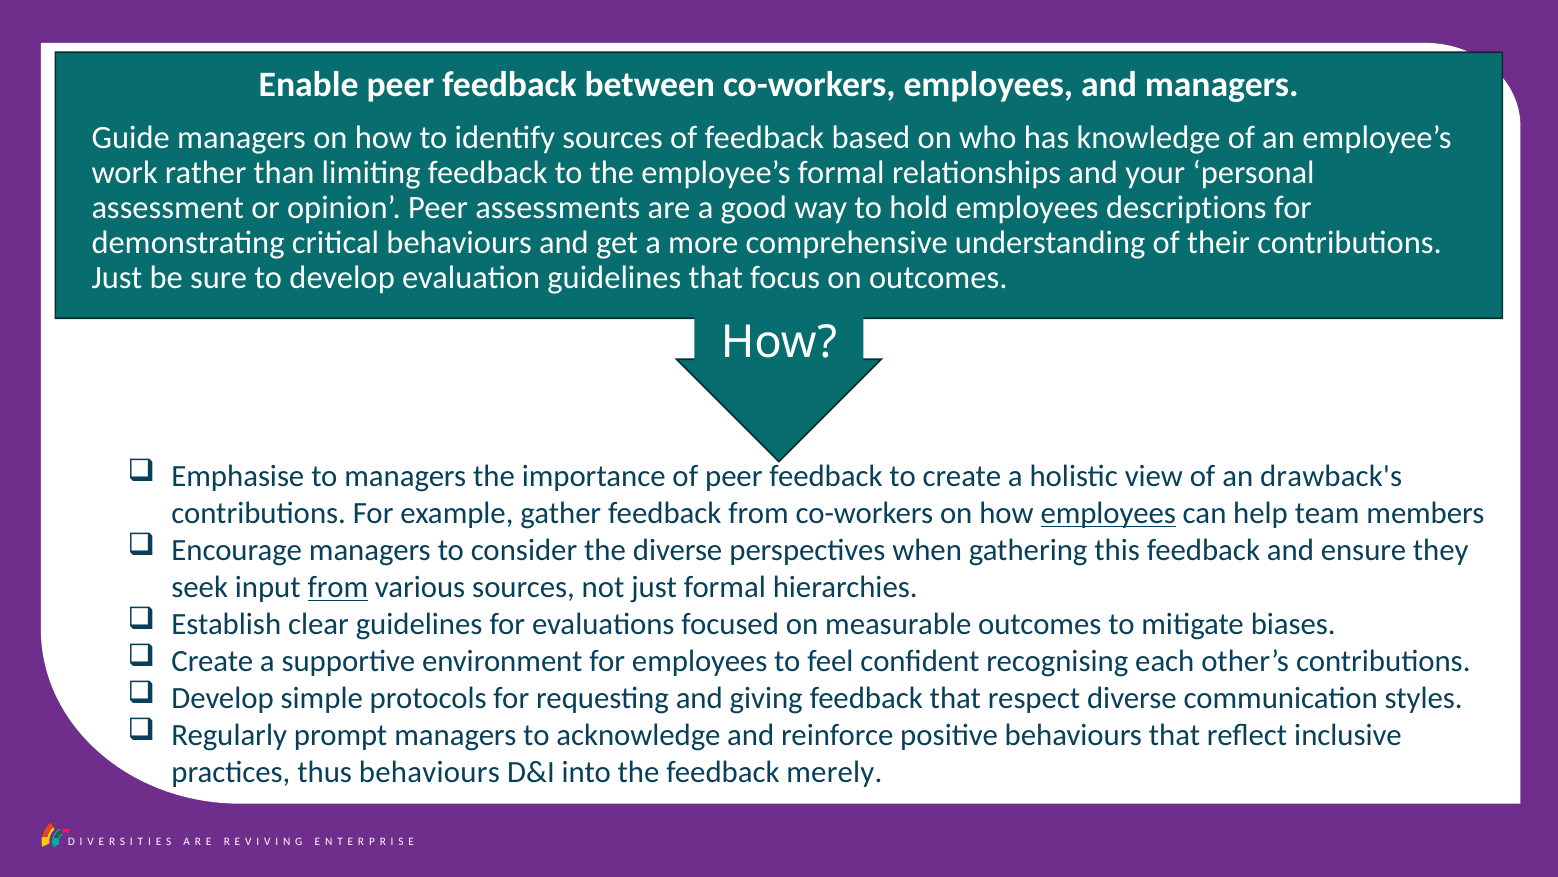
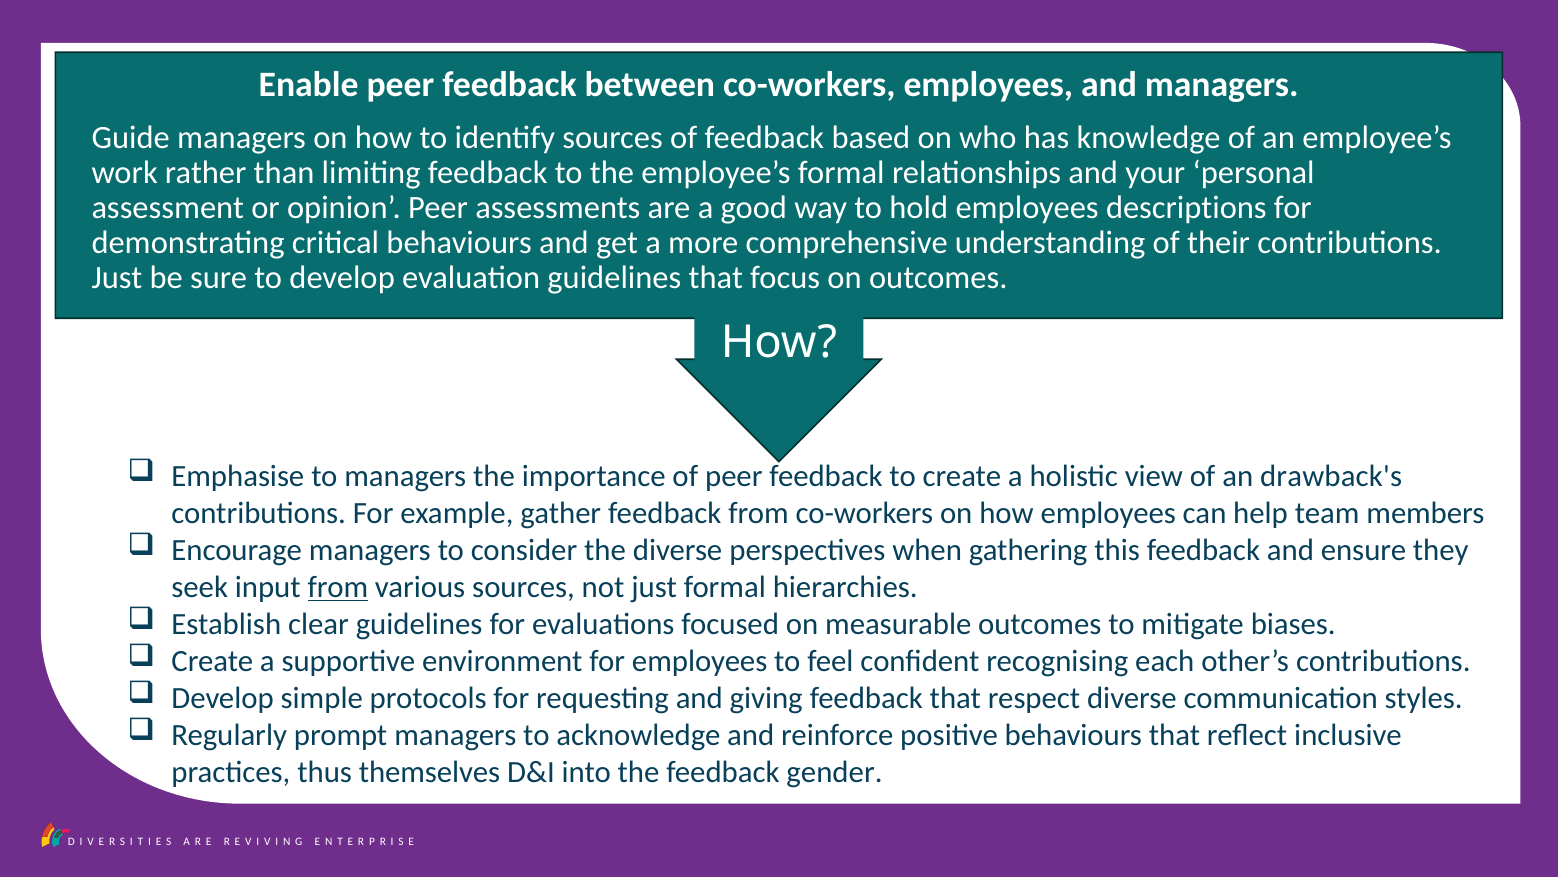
employees underline: present -> none (1108, 513)
thus behaviours: behaviours -> themselves (430, 772)
merely: merely -> gender (834, 772)
